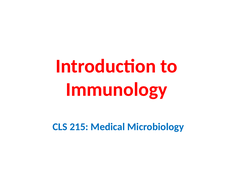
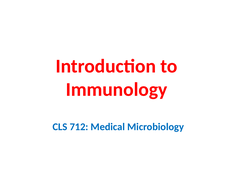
215: 215 -> 712 (79, 127)
